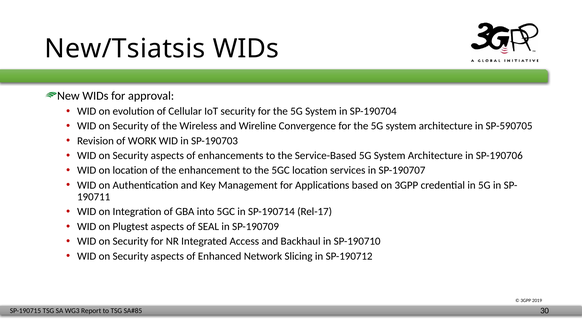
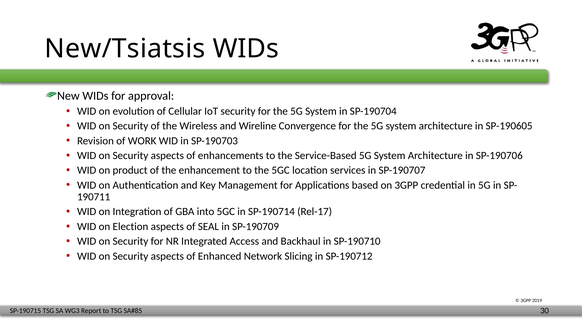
SP-590705: SP-590705 -> SP-190605 (509, 126)
on location: location -> product (130, 171)
Plugtest: Plugtest -> Election (130, 227)
